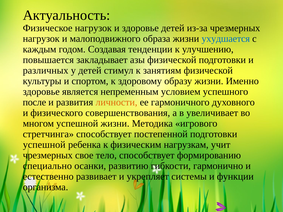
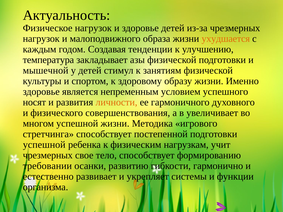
ухудшается colour: blue -> orange (226, 39)
повышается: повышается -> температура (48, 60)
различных: различных -> мышечной (46, 71)
после: после -> носят (34, 102)
специально: специально -> требовании (47, 166)
